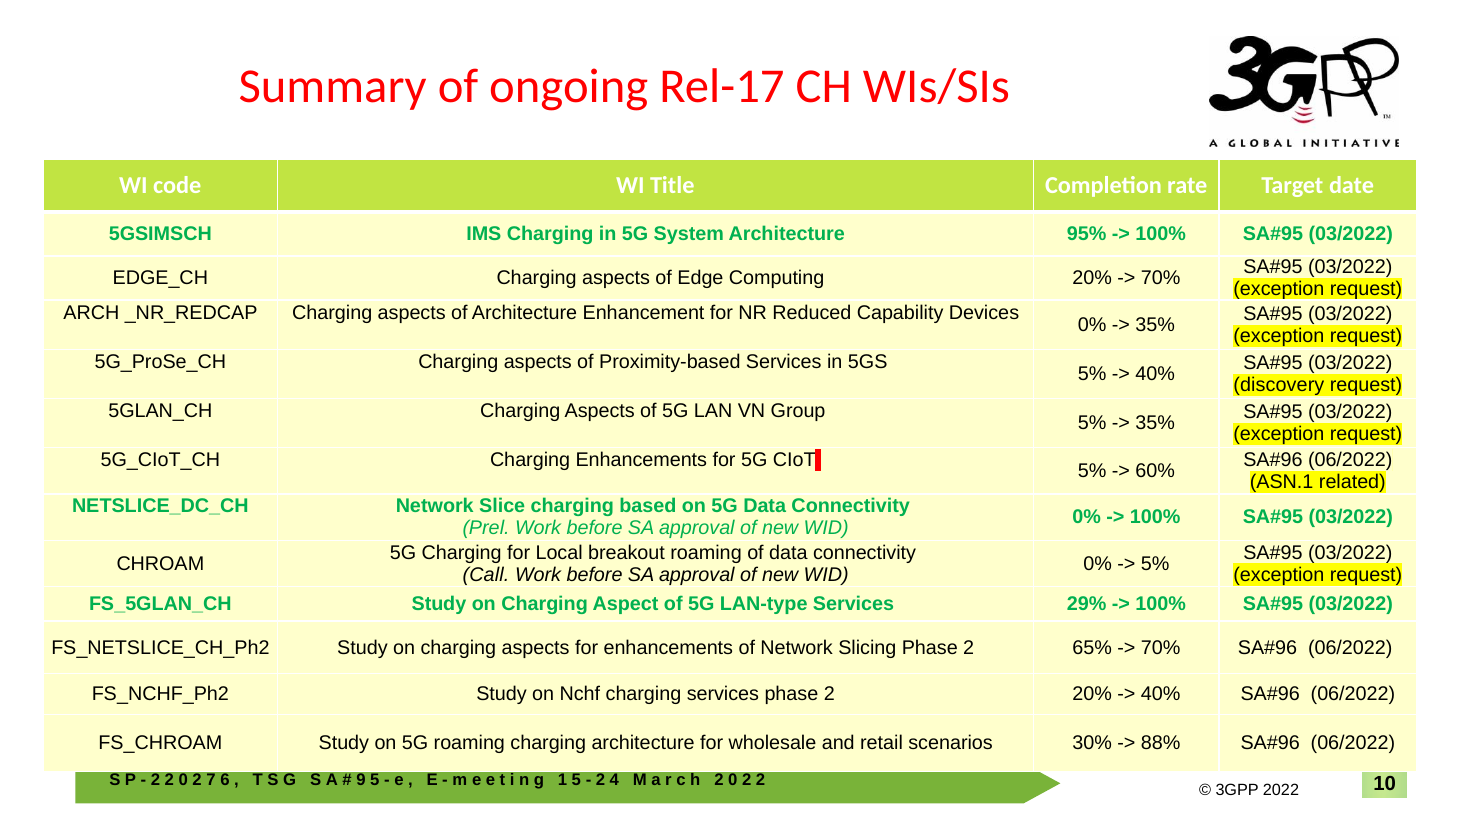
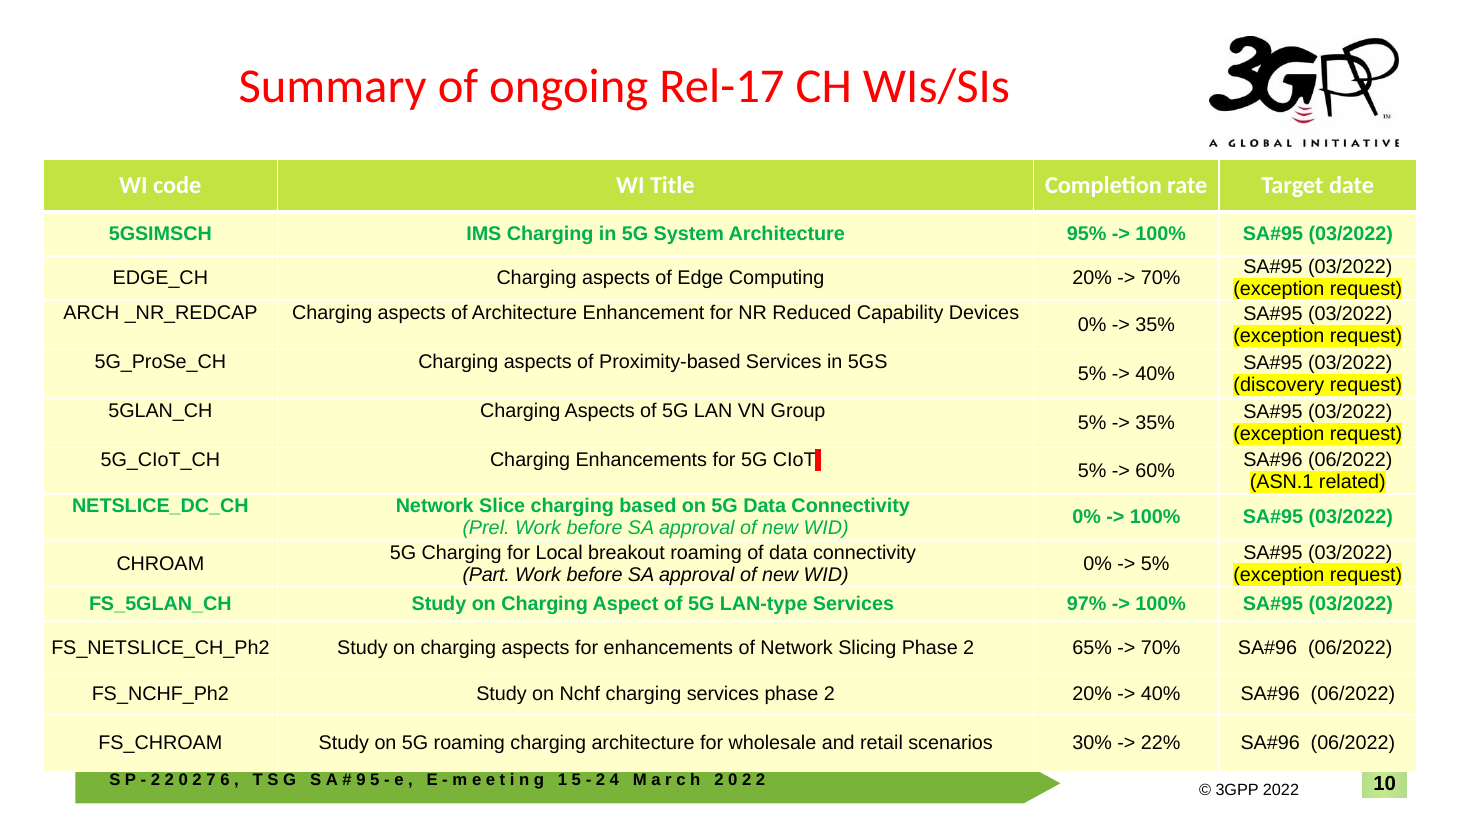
Call: Call -> Part (486, 575)
29%: 29% -> 97% (1087, 604)
88%: 88% -> 22% (1161, 743)
